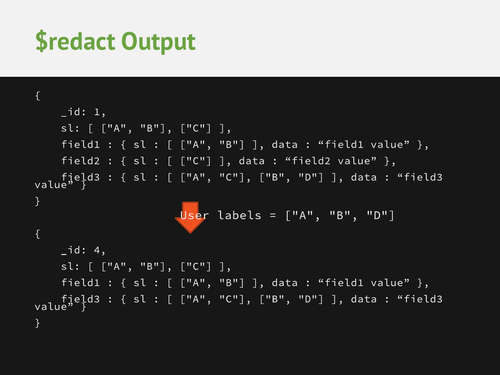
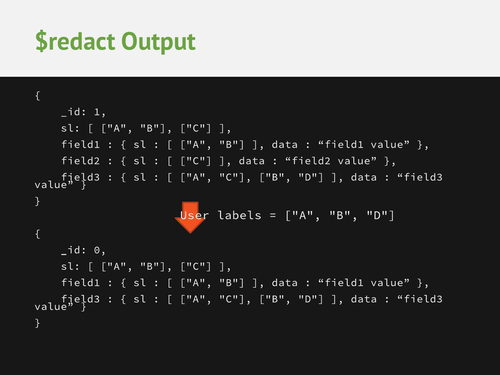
4: 4 -> 0 (100, 250)
